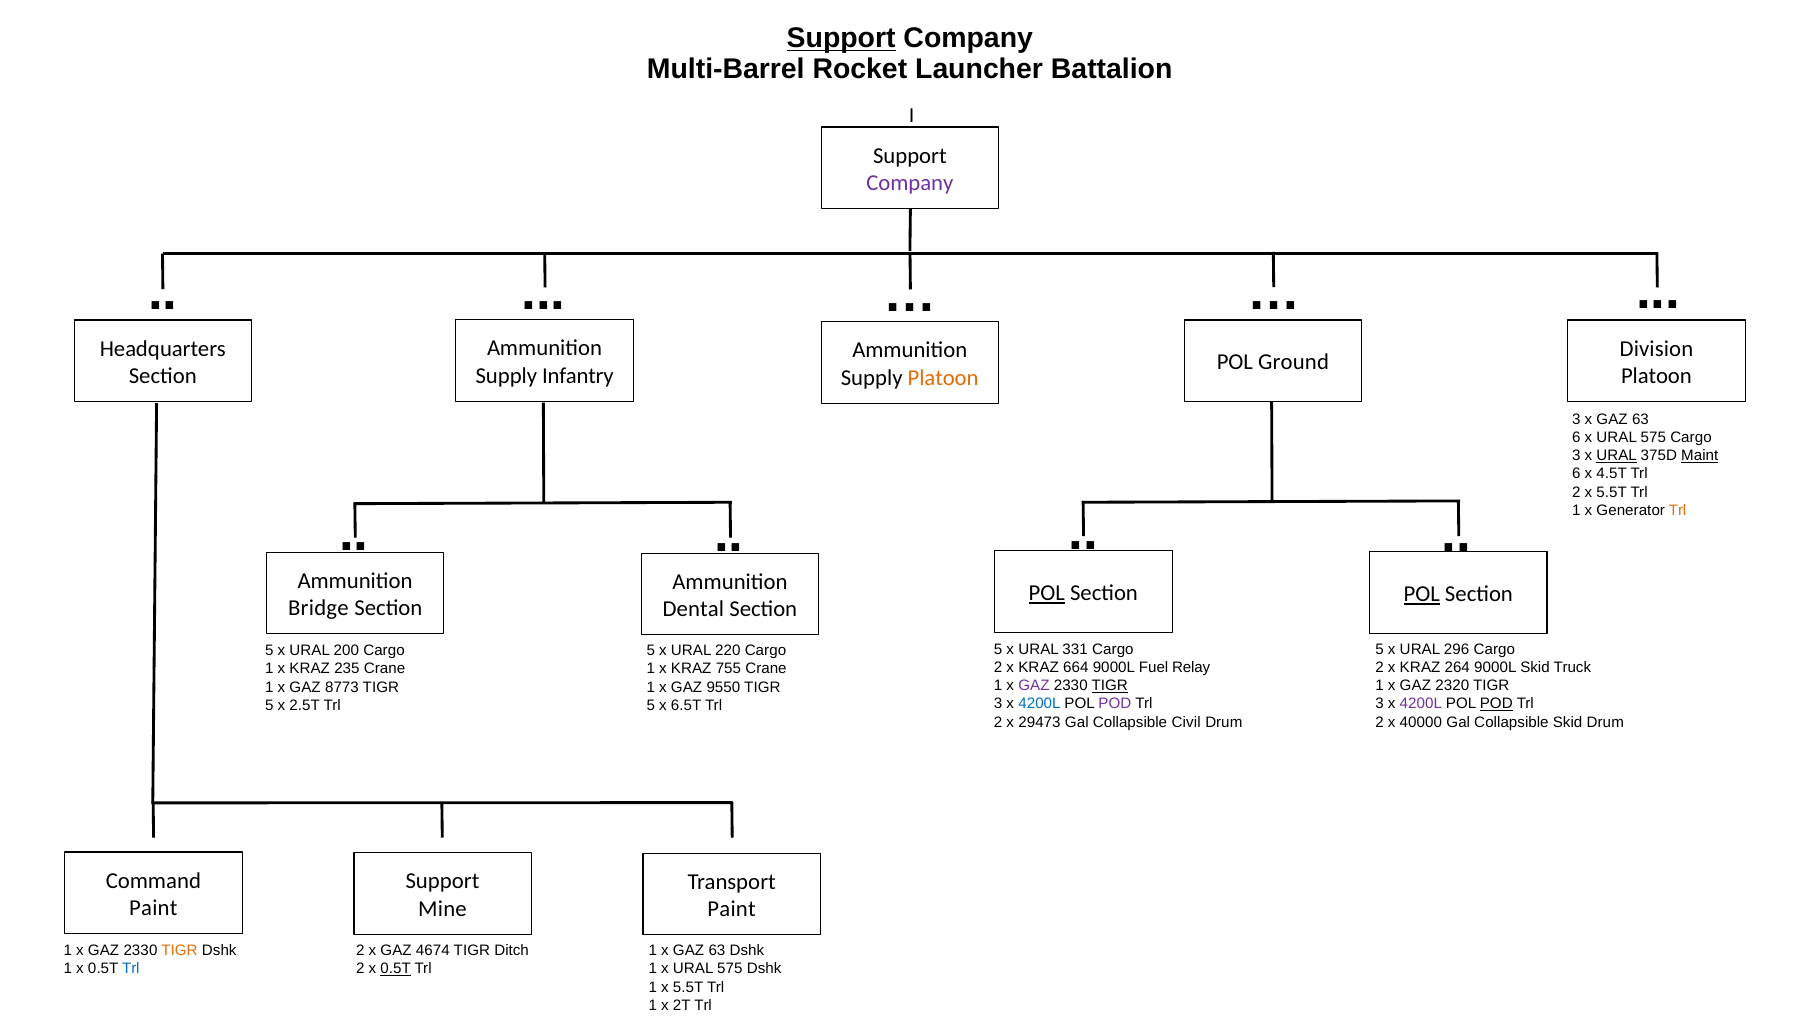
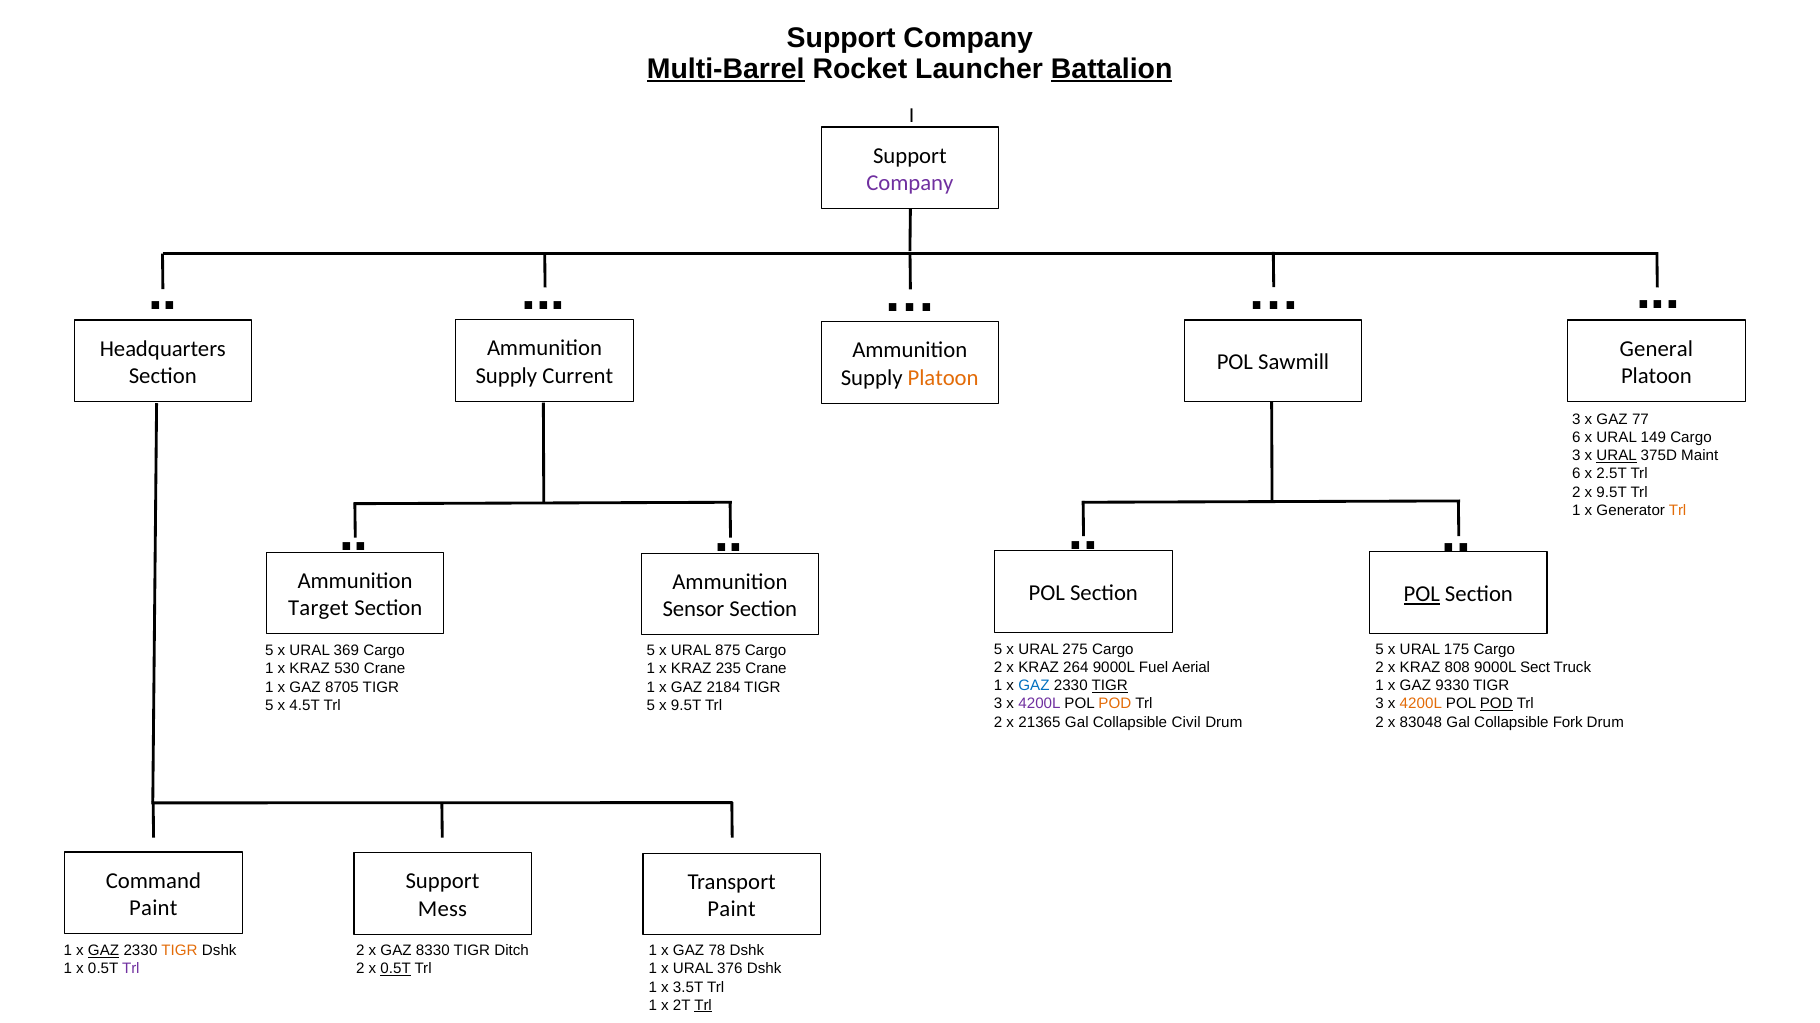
Support underline: present -> none (841, 38)
Multi-Barrel underline: none -> present (726, 69)
Battalion underline: none -> present (1112, 69)
Division: Division -> General (1656, 349)
Ground: Ground -> Sawmill (1294, 363)
Infantry: Infantry -> Current (578, 376)
3 x GAZ 63: 63 -> 77 (1640, 420)
6 x URAL 575: 575 -> 149 (1653, 438)
Maint underline: present -> none (1700, 456)
4.5T: 4.5T -> 2.5T (1612, 474)
2 x 5.5T: 5.5T -> 9.5T (1612, 492)
POL underline: present -> none (1047, 594)
Bridge: Bridge -> Target (318, 609)
Dental: Dental -> Sensor (693, 610)
331: 331 -> 275 (1075, 650)
296: 296 -> 175 (1457, 650)
200: 200 -> 369 (346, 651)
220: 220 -> 875 (728, 651)
664: 664 -> 264 (1076, 668)
Relay: Relay -> Aerial (1191, 668)
264: 264 -> 808 (1457, 668)
9000L Skid: Skid -> Sect (1535, 668)
235: 235 -> 530 (347, 669)
755: 755 -> 235 (728, 669)
GAZ colour: purple -> blue (1034, 686)
2320: 2320 -> 9330 (1452, 686)
8773: 8773 -> 8705 (342, 688)
9550: 9550 -> 2184 (723, 688)
4200L colour: blue -> purple (1039, 704)
POD colour: purple -> orange (1115, 704)
4200L colour: purple -> orange (1421, 704)
2.5T: 2.5T -> 4.5T (305, 706)
5 x 6.5T: 6.5T -> 9.5T (686, 706)
29473: 29473 -> 21365 (1039, 723)
40000: 40000 -> 83048 (1421, 723)
Collapsible Skid: Skid -> Fork (1568, 723)
Mine: Mine -> Mess (442, 909)
GAZ underline: none -> present (104, 951)
4674: 4674 -> 8330 (433, 951)
1 x GAZ 63: 63 -> 78 (717, 951)
Trl colour: blue -> purple (131, 970)
1 x URAL 575: 575 -> 376 (730, 970)
1 x 5.5T: 5.5T -> 3.5T (688, 988)
Trl underline: none -> present (703, 1006)
